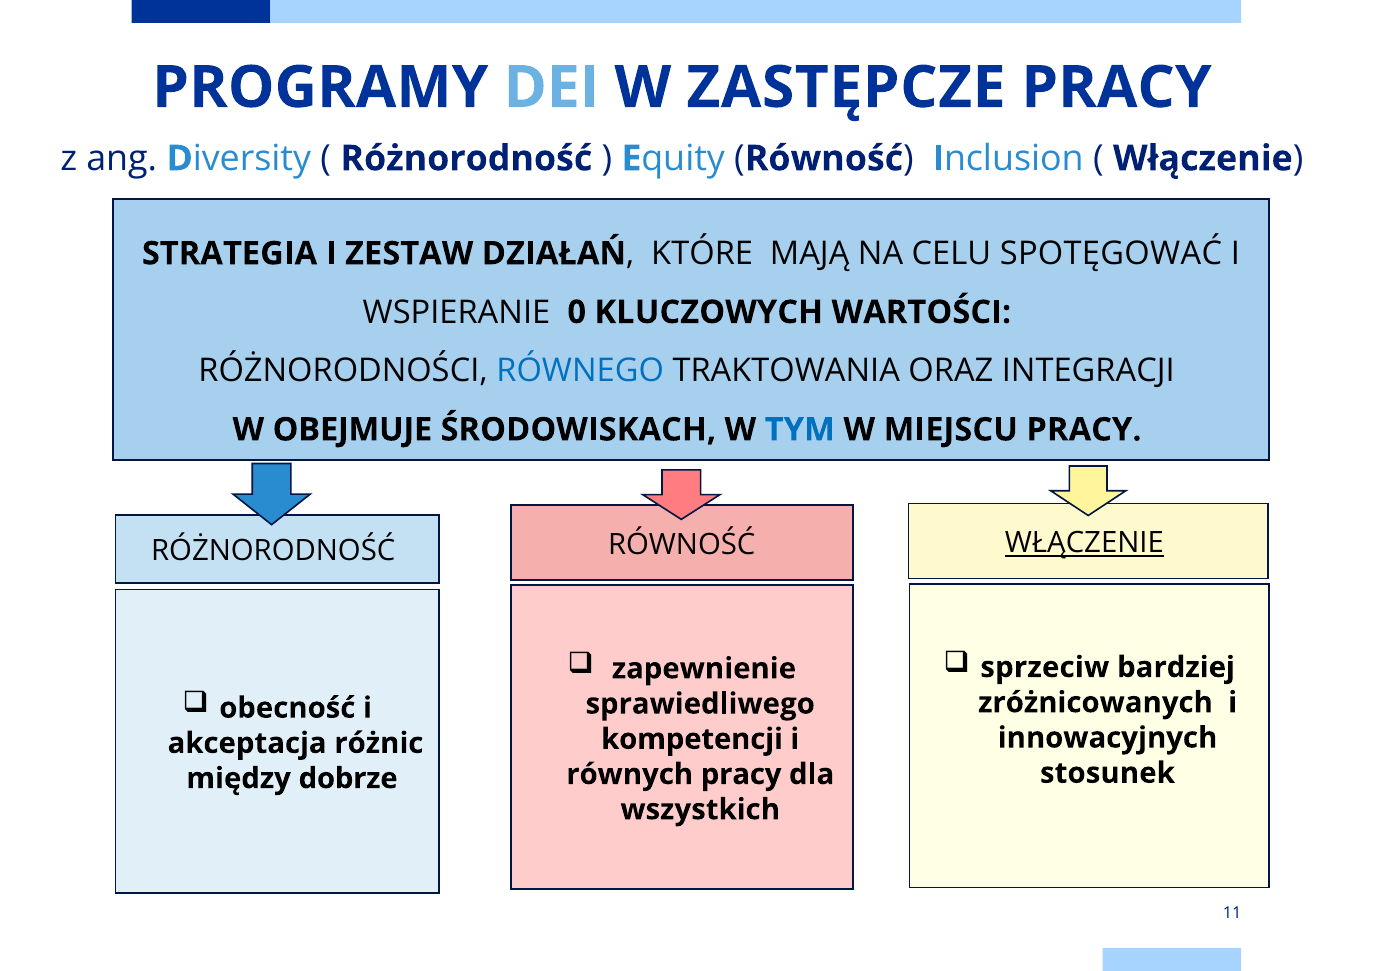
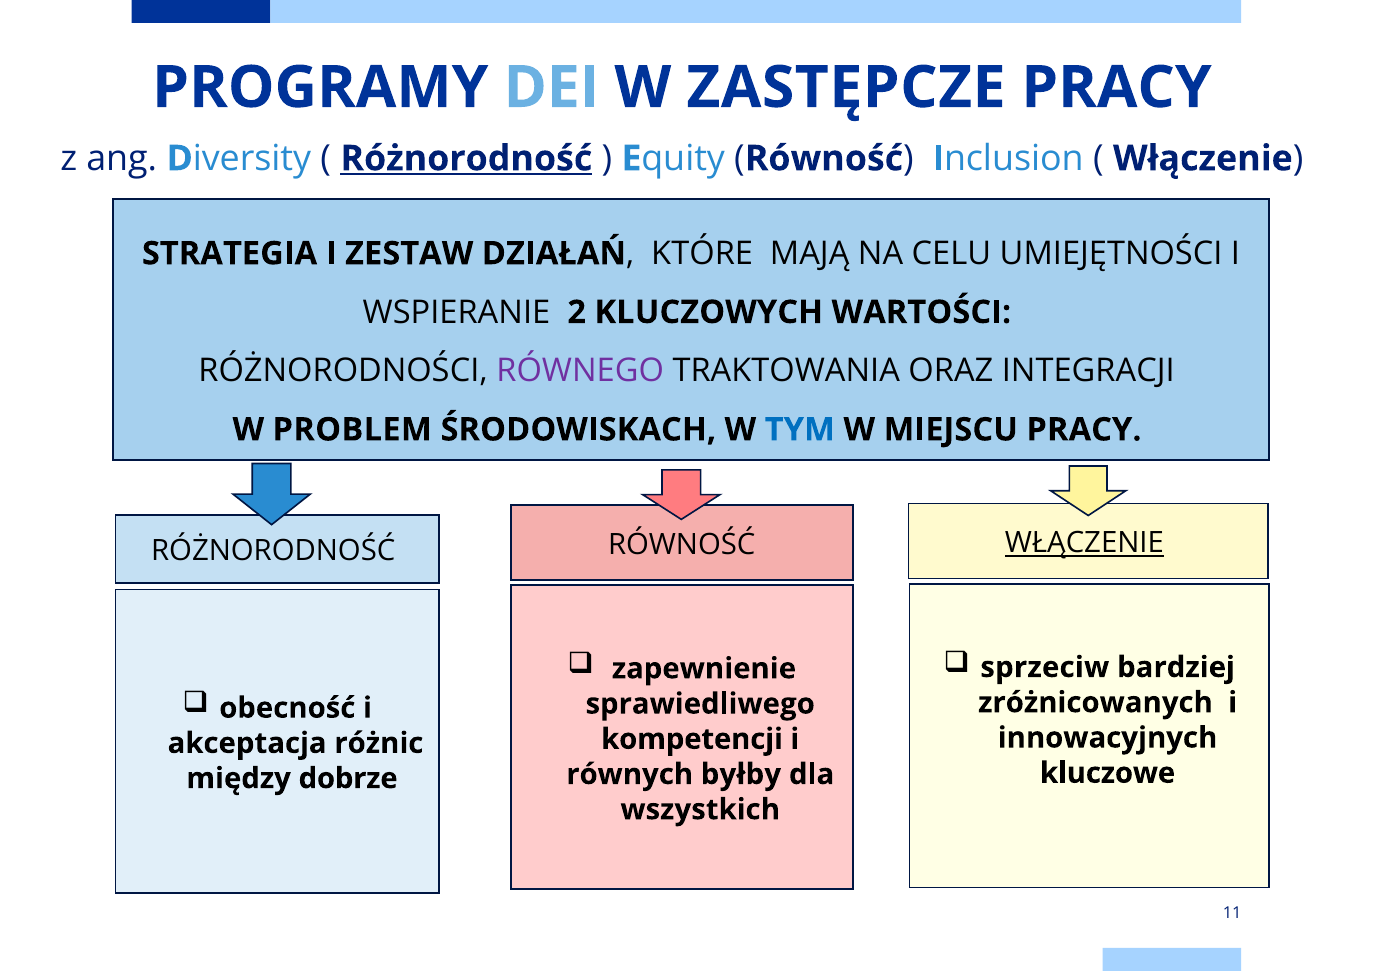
Różnorodność underline: none -> present (466, 158)
SPOTĘGOWAĆ: SPOTĘGOWAĆ -> UMIEJĘTNOŚCI (1111, 253)
0: 0 -> 2 (577, 312)
RÓWNEGO colour: blue -> purple (580, 371)
OBEJMUJE: OBEJMUJE -> PROBLEM (352, 430)
stosunek: stosunek -> kluczowe (1108, 773)
równych pracy: pracy -> byłby (741, 774)
